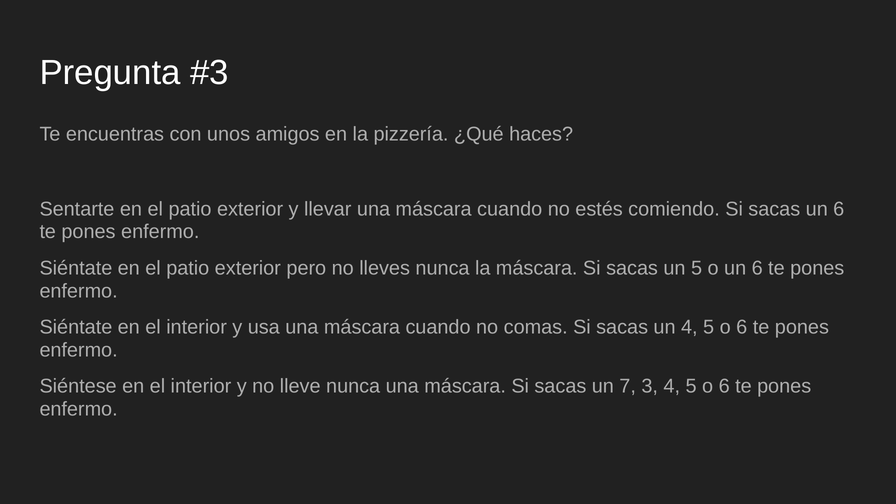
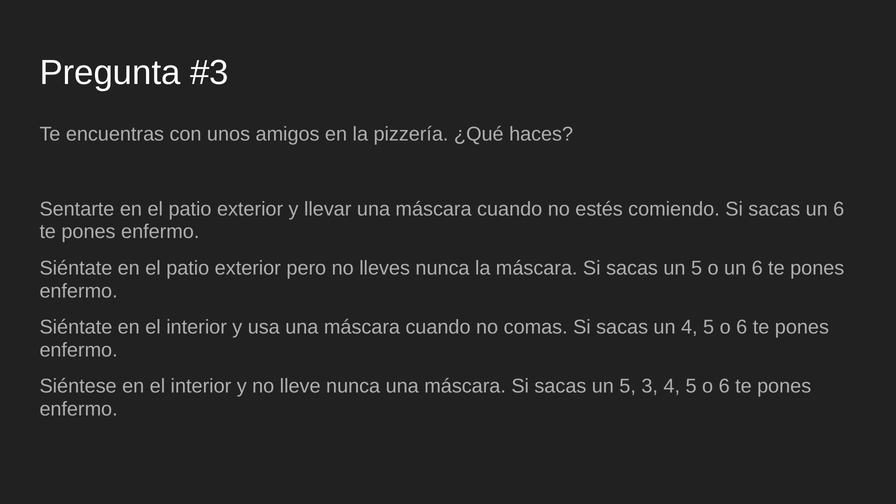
7: 7 -> 5 (628, 386)
